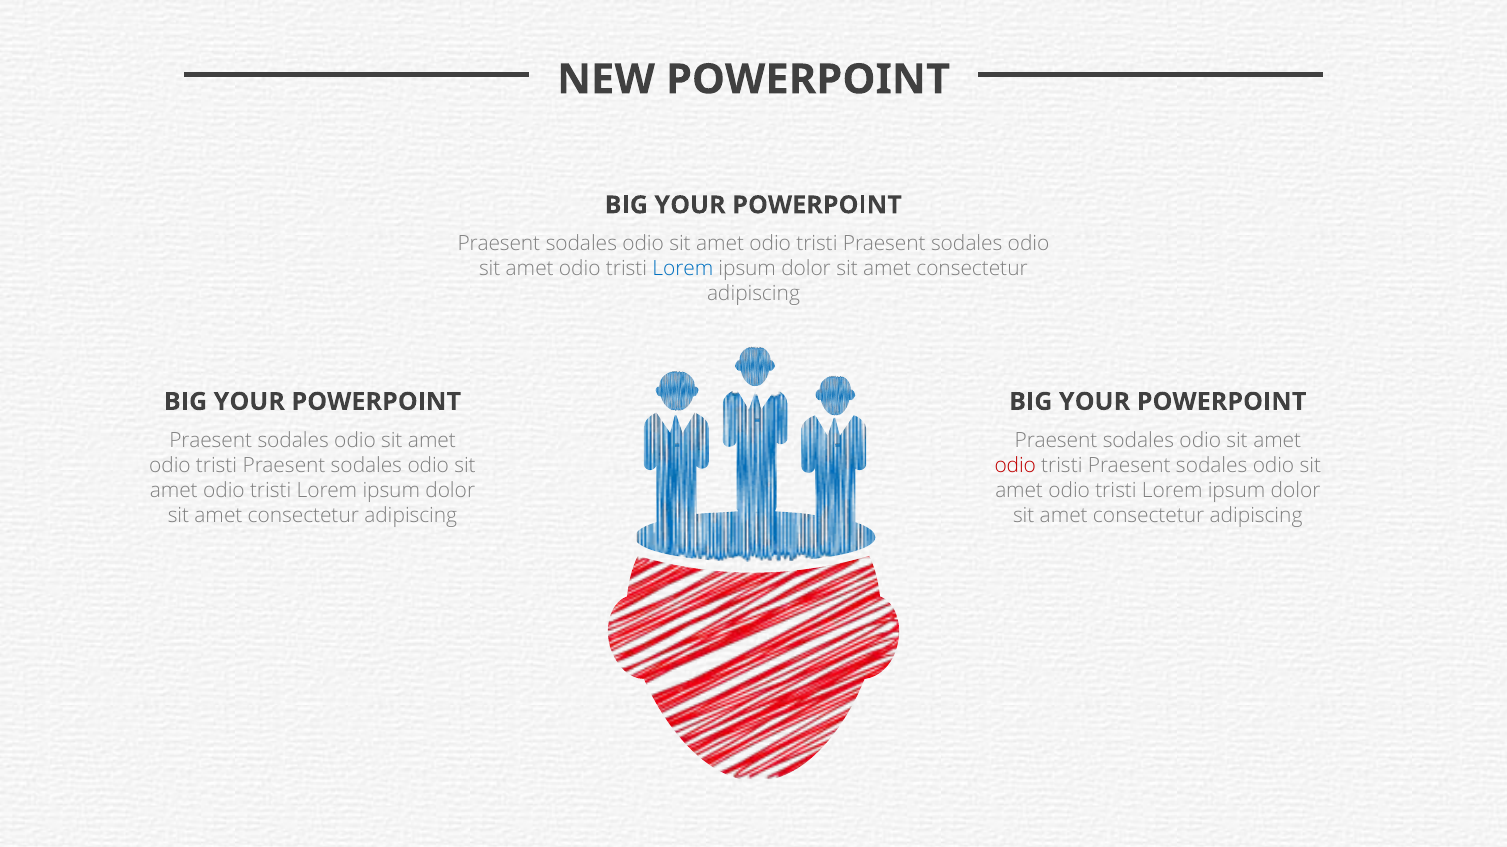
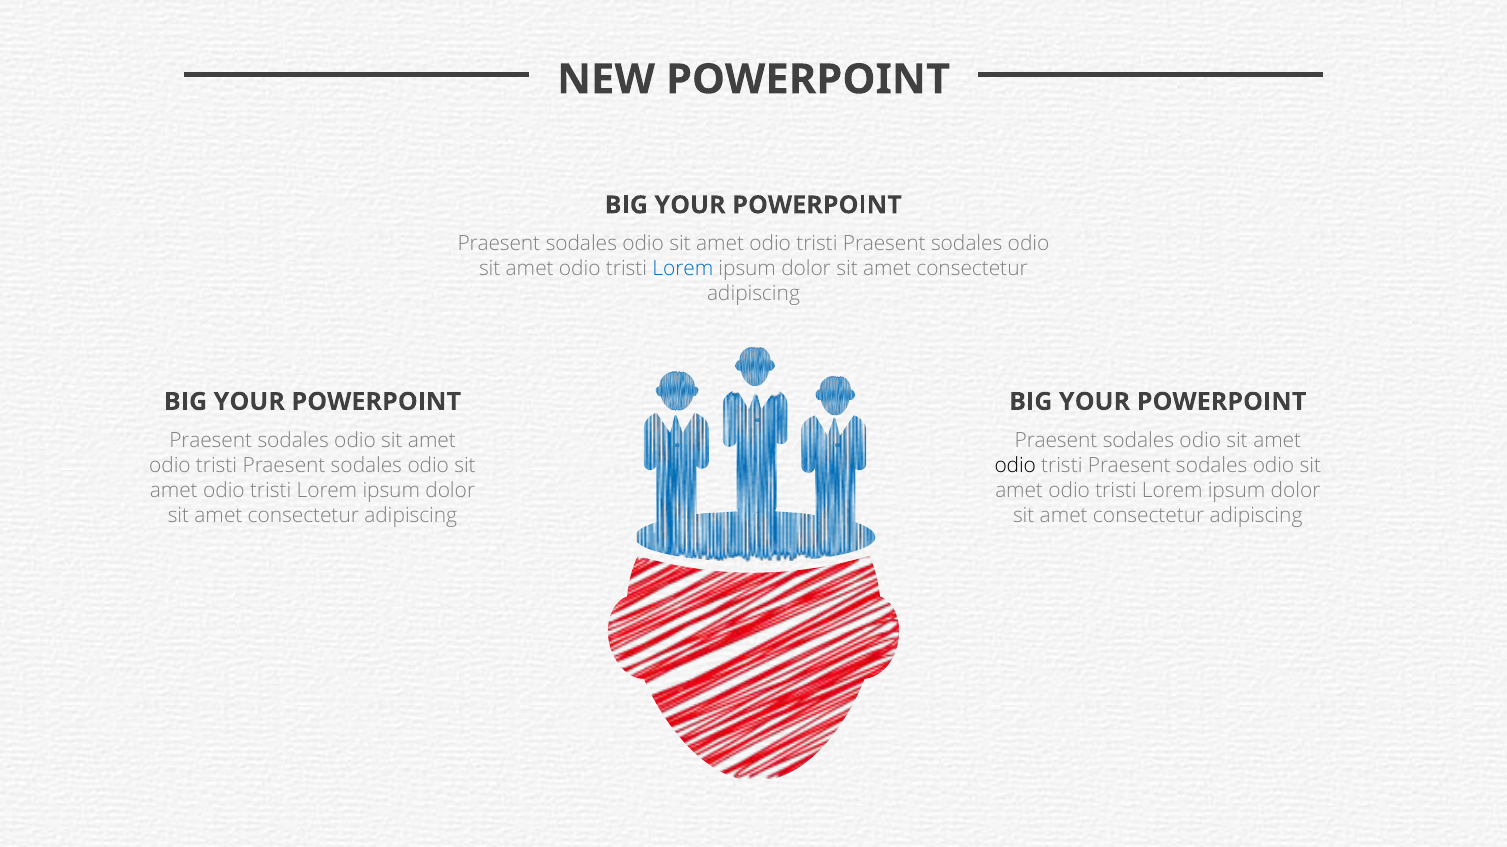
odio colour: red -> black (1015, 466)
